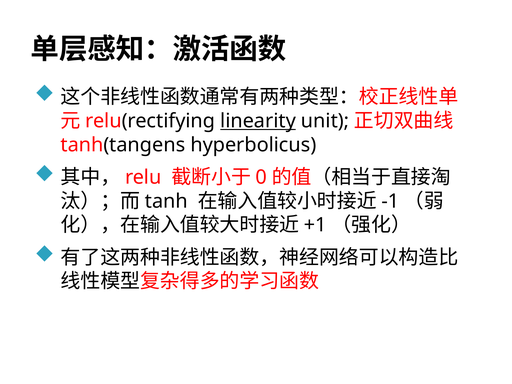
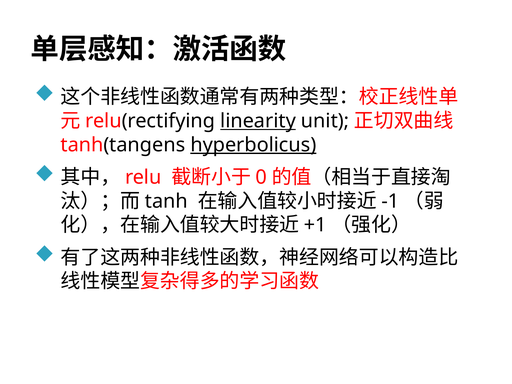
hyperbolicus underline: none -> present (253, 145)
